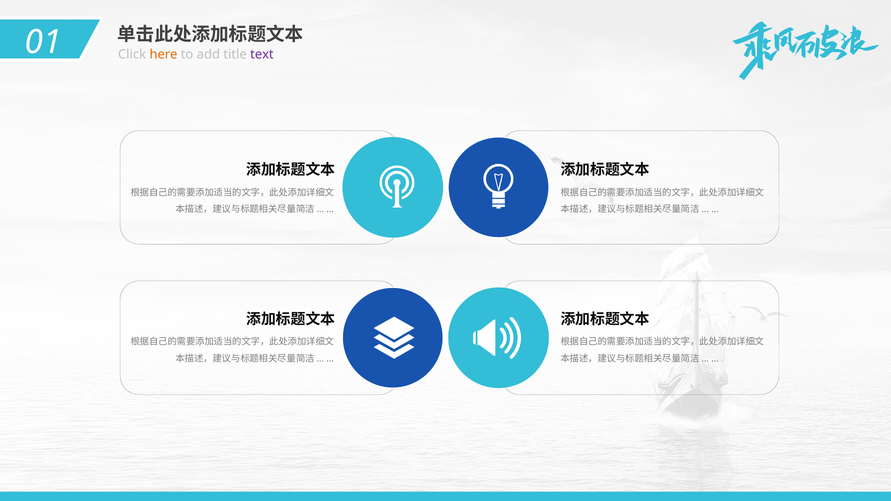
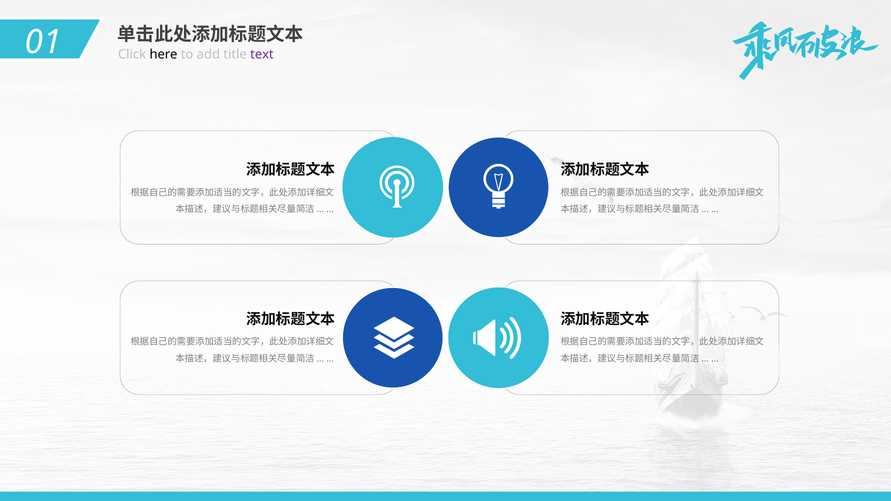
here colour: orange -> black (163, 54)
